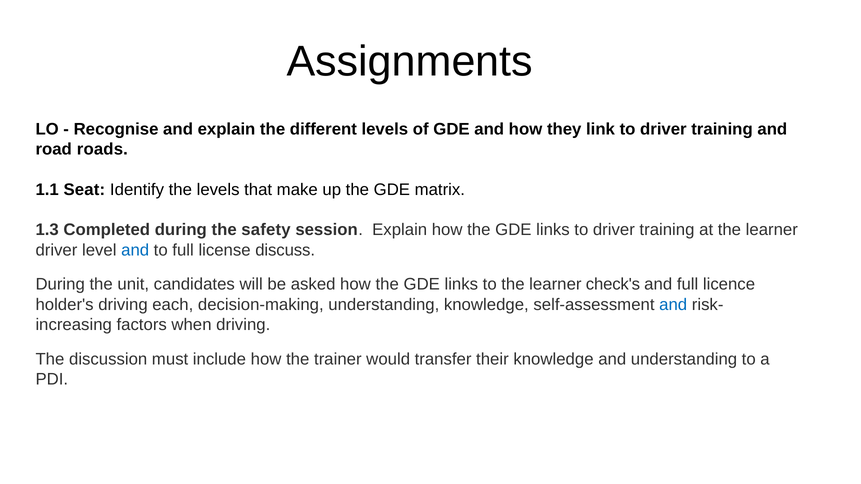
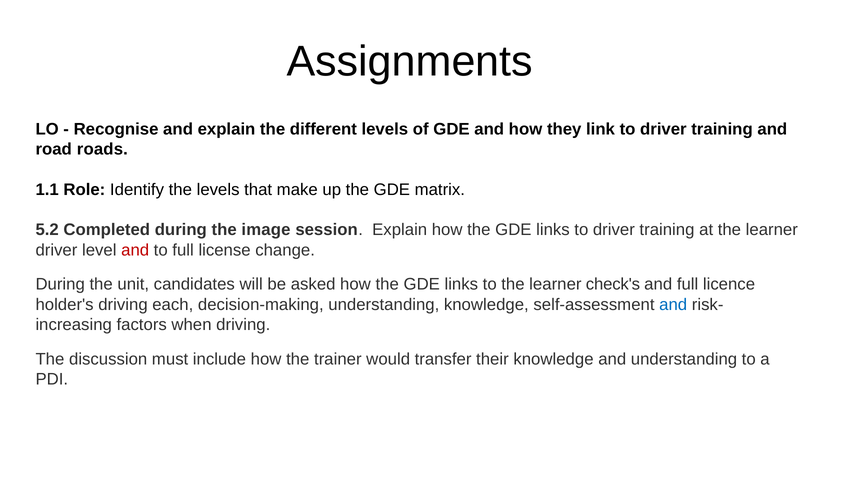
Seat: Seat -> Role (84, 190)
1.3: 1.3 -> 5.2 (47, 230)
safety: safety -> image (266, 230)
and colour: blue -> red (135, 250)
discuss: discuss -> change (285, 250)
